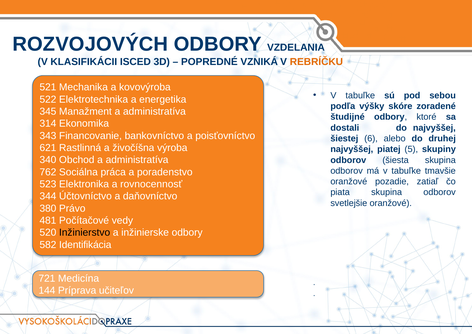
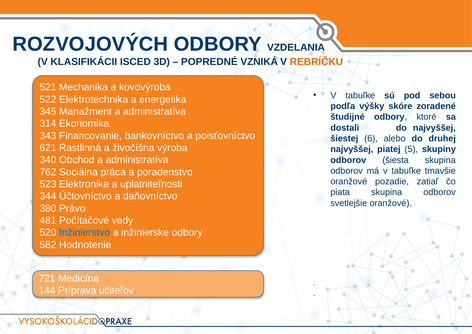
rovnocennosť: rovnocennosť -> uplatniteľnosti (151, 184)
Inžinierstvo colour: black -> blue (85, 233)
Identifikácia: Identifikácia -> Hodnotenie (85, 245)
